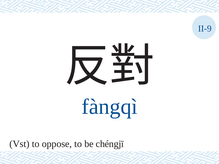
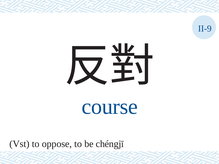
fàngqì: fàngqì -> course (110, 107)
